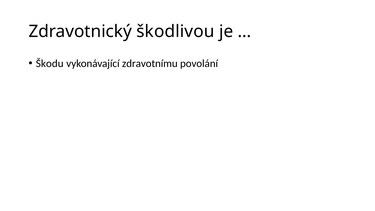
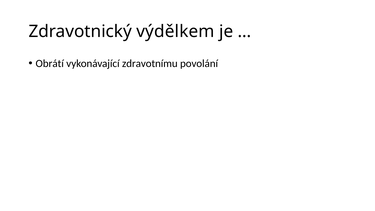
škodlivou: škodlivou -> výdělkem (175, 32)
Škodu: Škodu -> Obrátí (50, 63)
